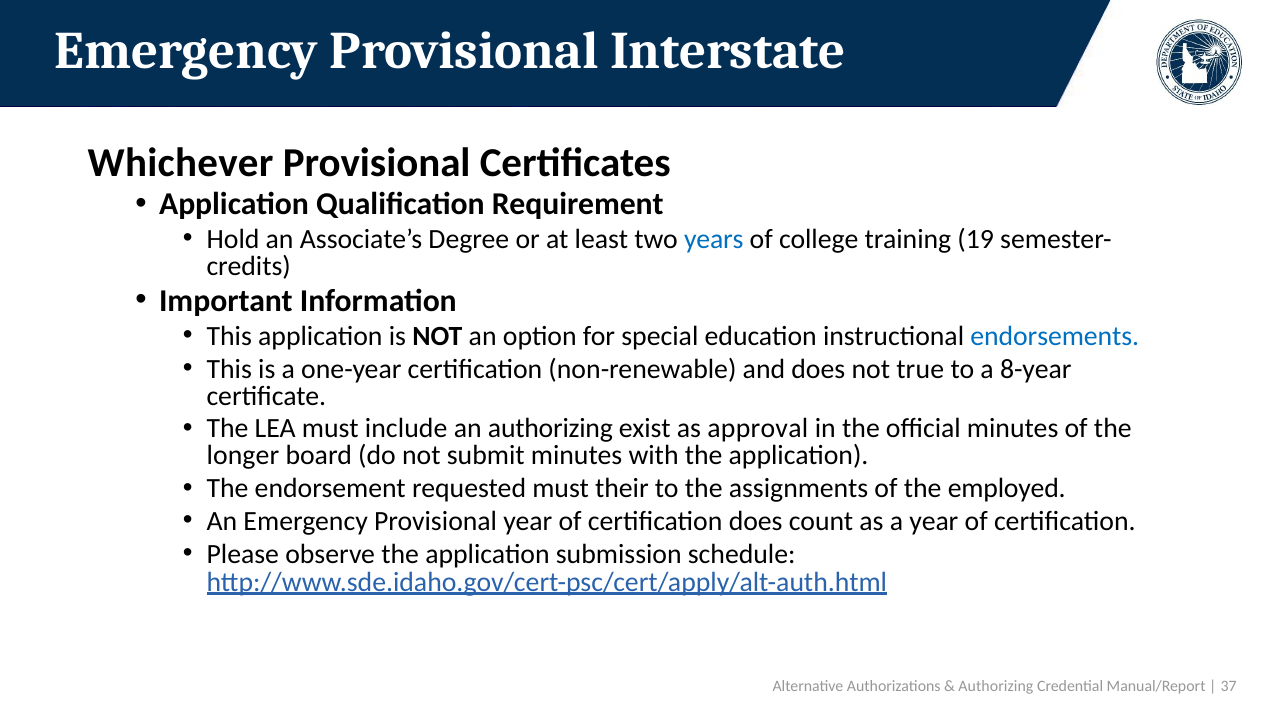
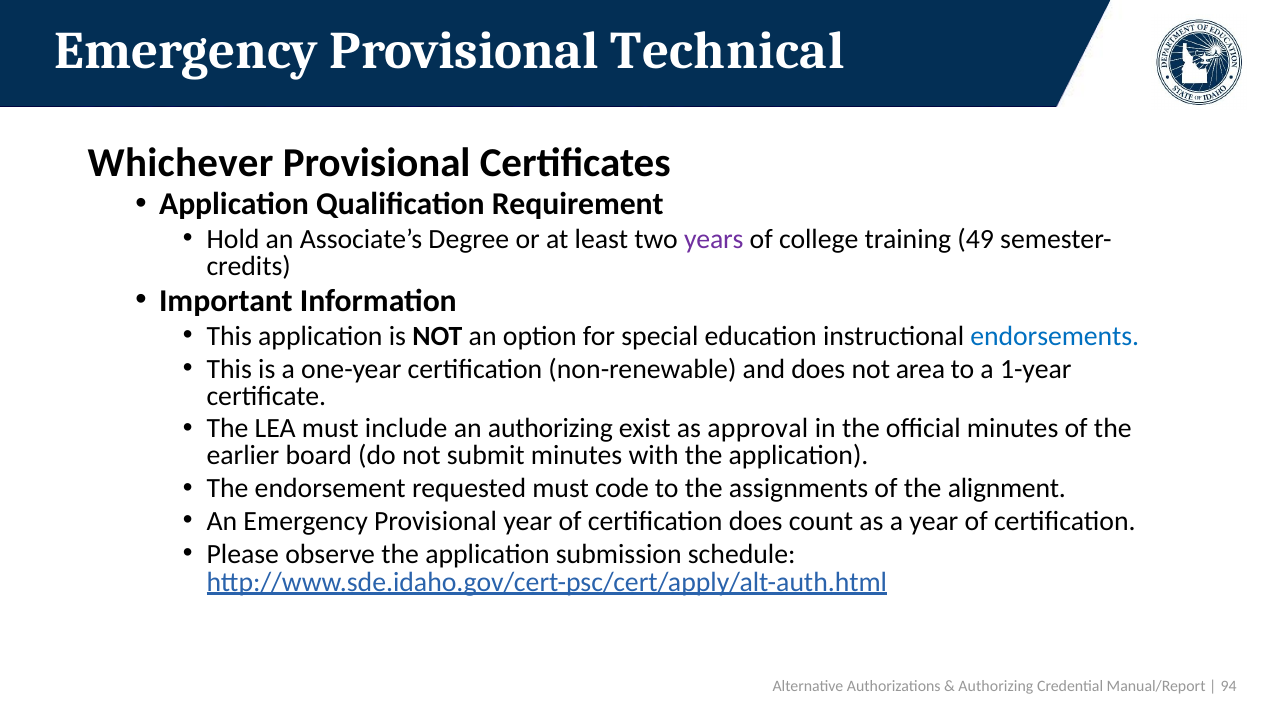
Interstate: Interstate -> Technical (728, 51)
years colour: blue -> purple (714, 239)
19: 19 -> 49 (976, 239)
true: true -> area (920, 369)
8-year: 8-year -> 1-year (1036, 369)
longer: longer -> earlier (243, 456)
their: their -> code (622, 489)
employed: employed -> alignment (1007, 489)
37: 37 -> 94 (1229, 686)
